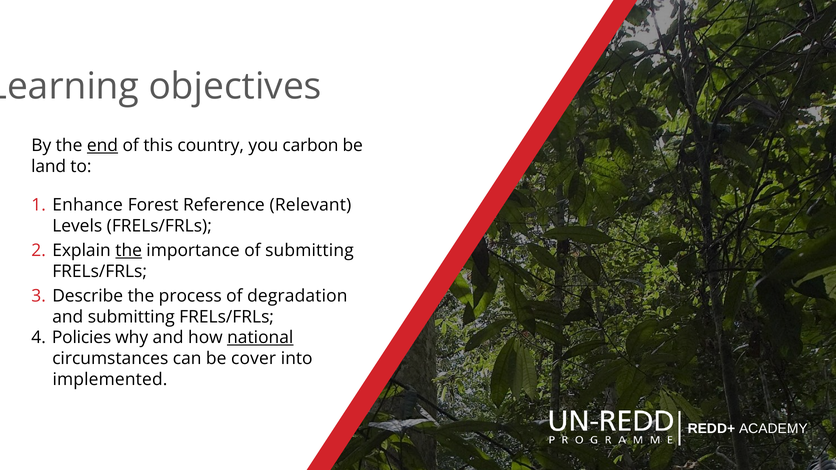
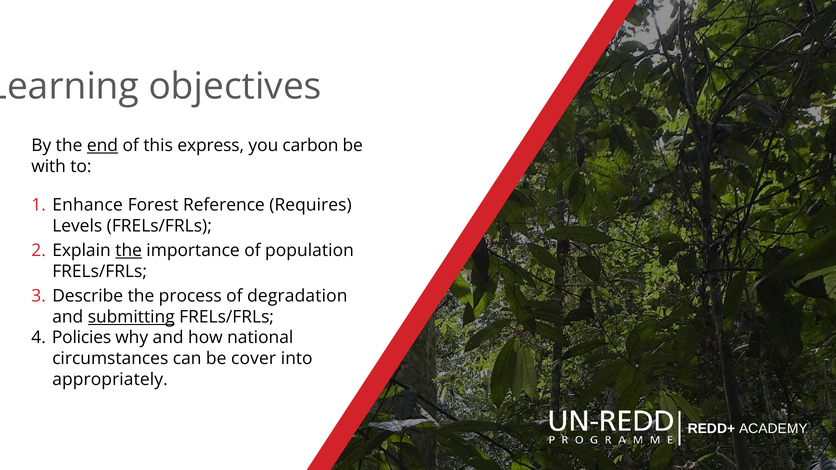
country: country -> express (211, 146)
land: land -> with (49, 167)
Relevant: Relevant -> Requires (311, 205)
of submitting: submitting -> population (309, 251)
submitting underline: none -> present (131, 317)
national underline: present -> none (260, 338)
implemented: implemented -> appropriately (110, 380)
